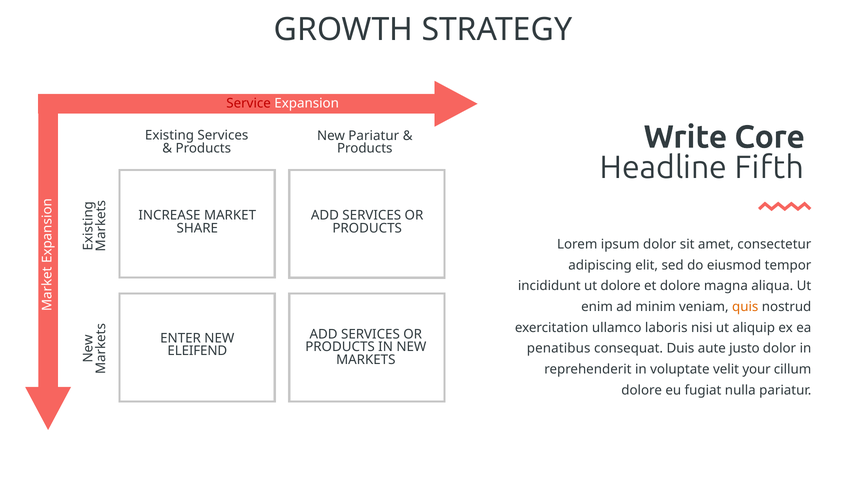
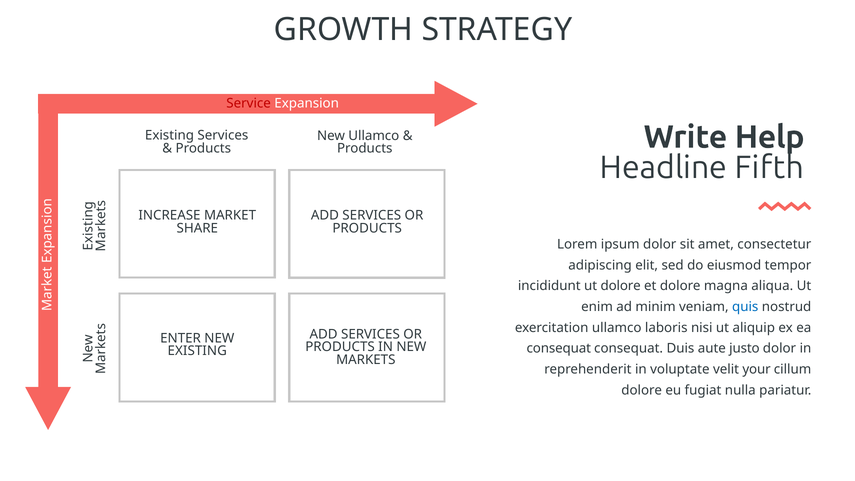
New Pariatur: Pariatur -> Ullamco (374, 136)
Core: Core -> Help (770, 137)
quis colour: orange -> blue (745, 307)
penatibus: penatibus -> consequat (559, 348)
ELEIFEND: ELEIFEND -> EXISTING (197, 351)
